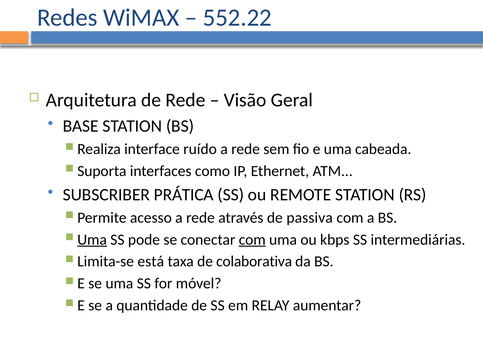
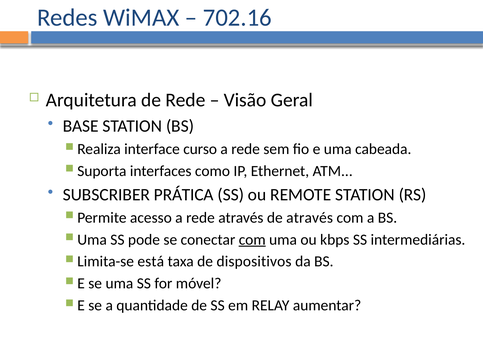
552.22: 552.22 -> 702.16 (237, 18)
ruído: ruído -> curso (200, 149)
de passiva: passiva -> através (310, 217)
Uma underline: present -> none (92, 239)
colaborativa: colaborativa -> dispositivos (254, 261)
